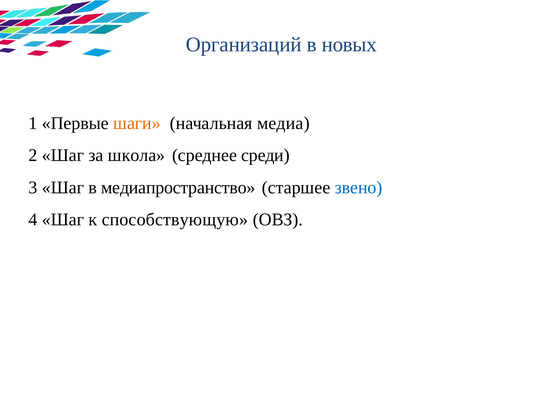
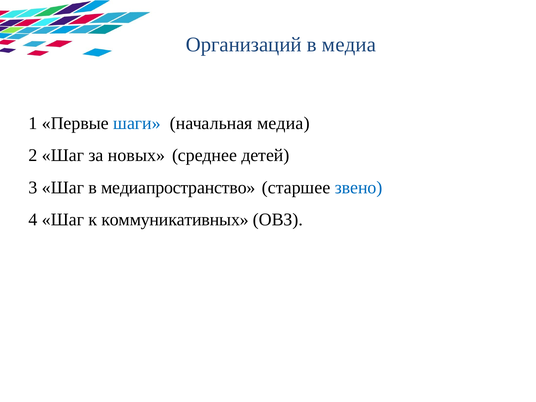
в новых: новых -> медиа (349, 45)
шаги colour: orange -> blue (137, 123)
школа: школа -> новых (137, 155)
среди: среди -> детей (265, 155)
способствующую: способствующую -> коммуникативных (175, 220)
